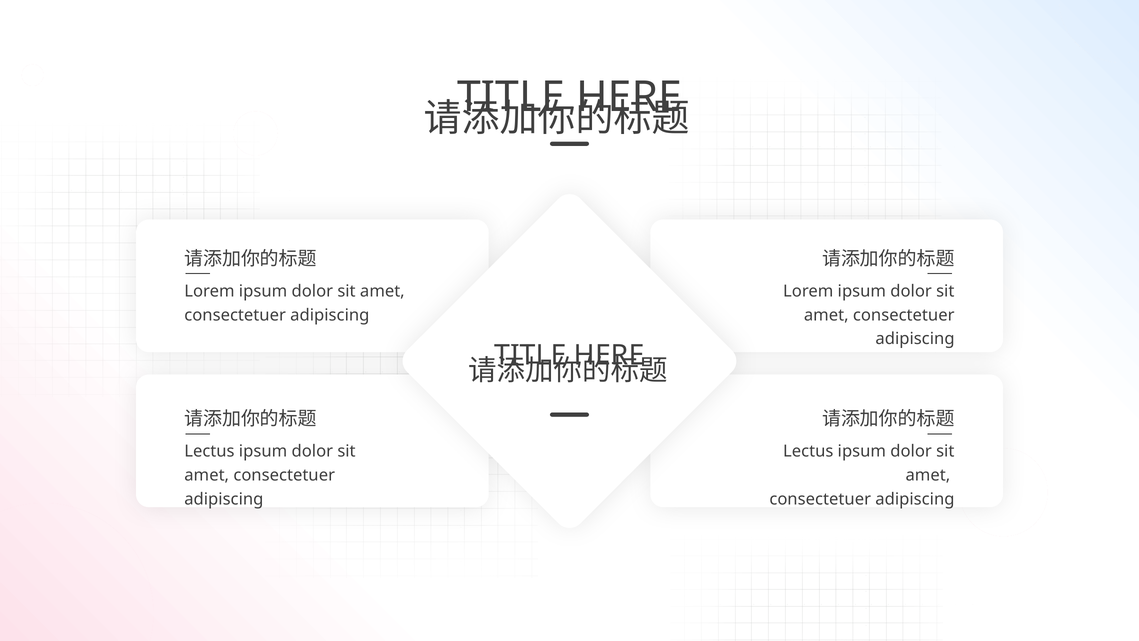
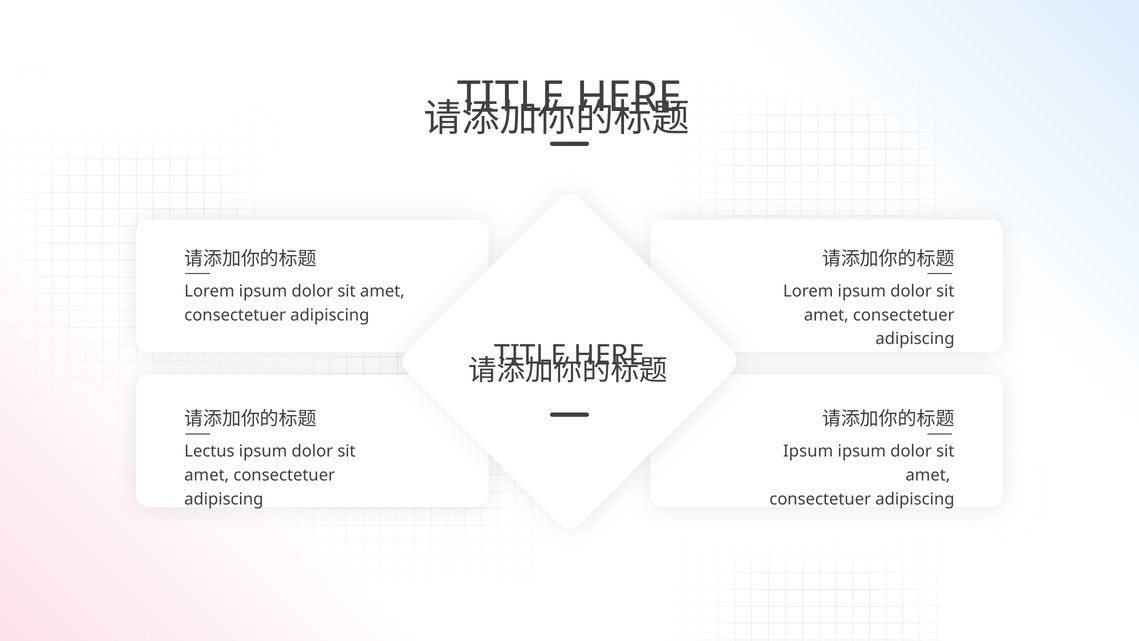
Lectus: Lectus -> Ipsum (808, 451)
